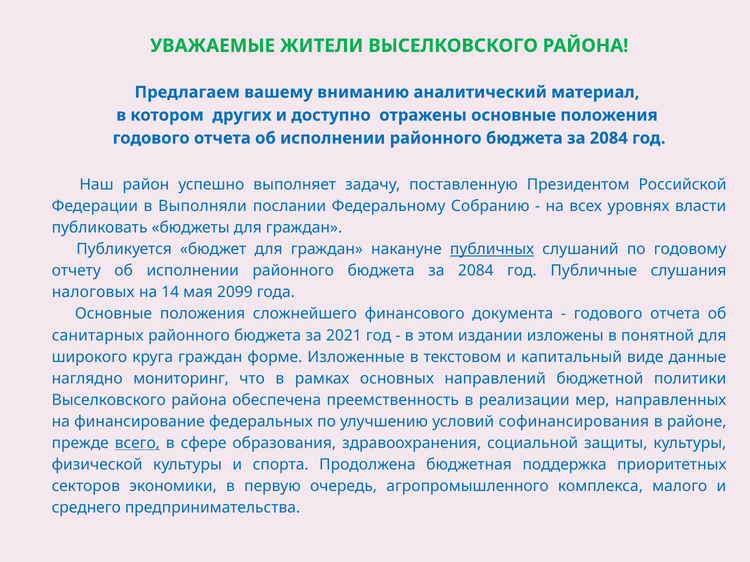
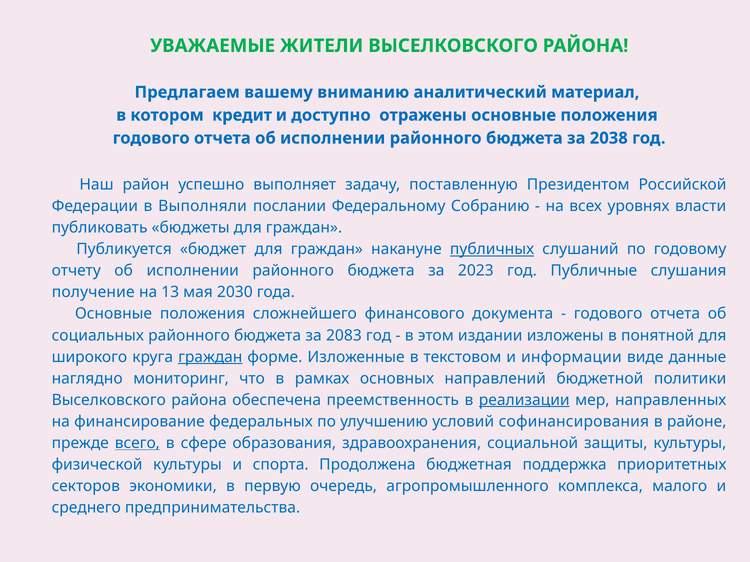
других: других -> кредит (242, 115)
2084: 2084 -> 2038 (609, 138)
2084: 2084 -> 2023 (476, 271)
налоговых: налоговых -> получение (93, 293)
14: 14 -> 13 (170, 293)
2099: 2099 -> 2030 (235, 293)
санитарных: санитарных -> социальных (98, 336)
2021: 2021 -> 2083 (344, 336)
граждан underline: none -> present (210, 357)
капитальный: капитальный -> информации (571, 357)
реализации underline: none -> present (524, 400)
